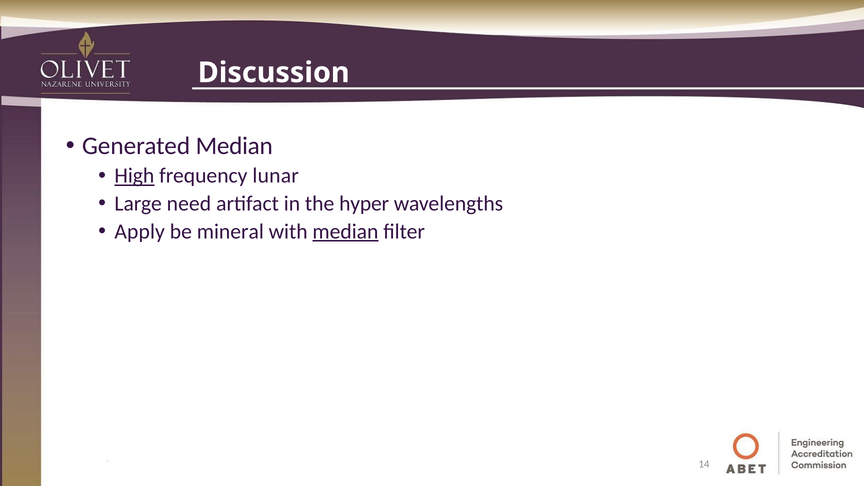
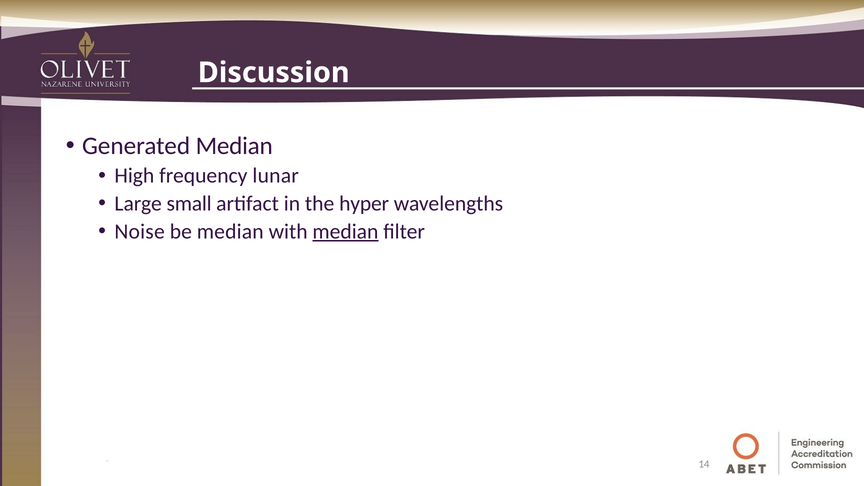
High underline: present -> none (134, 176)
need: need -> small (189, 204)
Apply: Apply -> Noise (140, 231)
be mineral: mineral -> median (230, 231)
